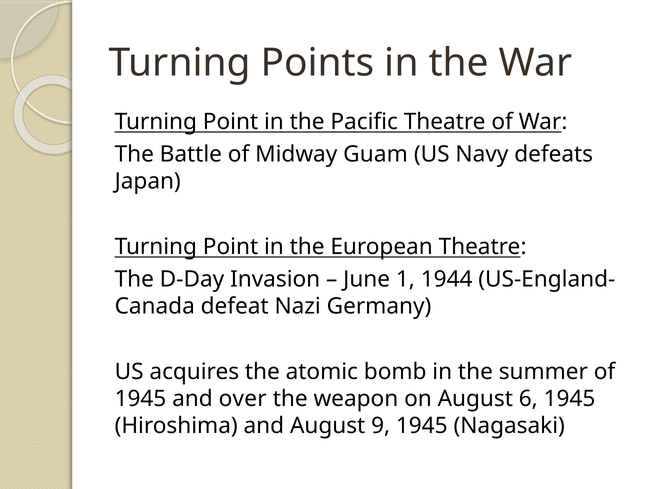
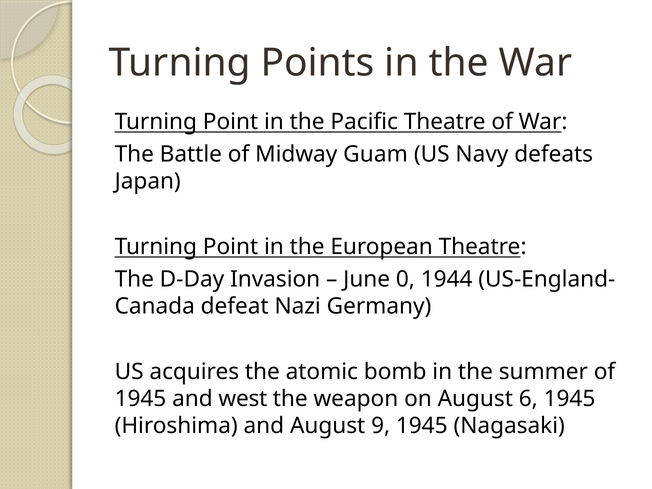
1: 1 -> 0 (405, 279)
over: over -> west (243, 399)
